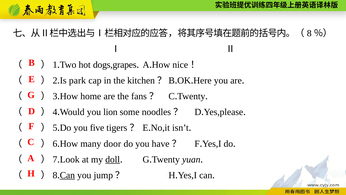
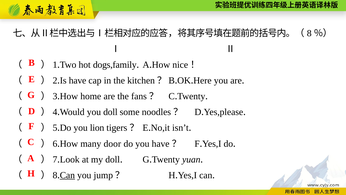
dogs,grapes: dogs,grapes -> dogs,family (115, 65)
park: park -> have (78, 80)
you lion: lion -> doll (110, 112)
five: five -> lion (97, 128)
doll underline: present -> none (113, 159)
